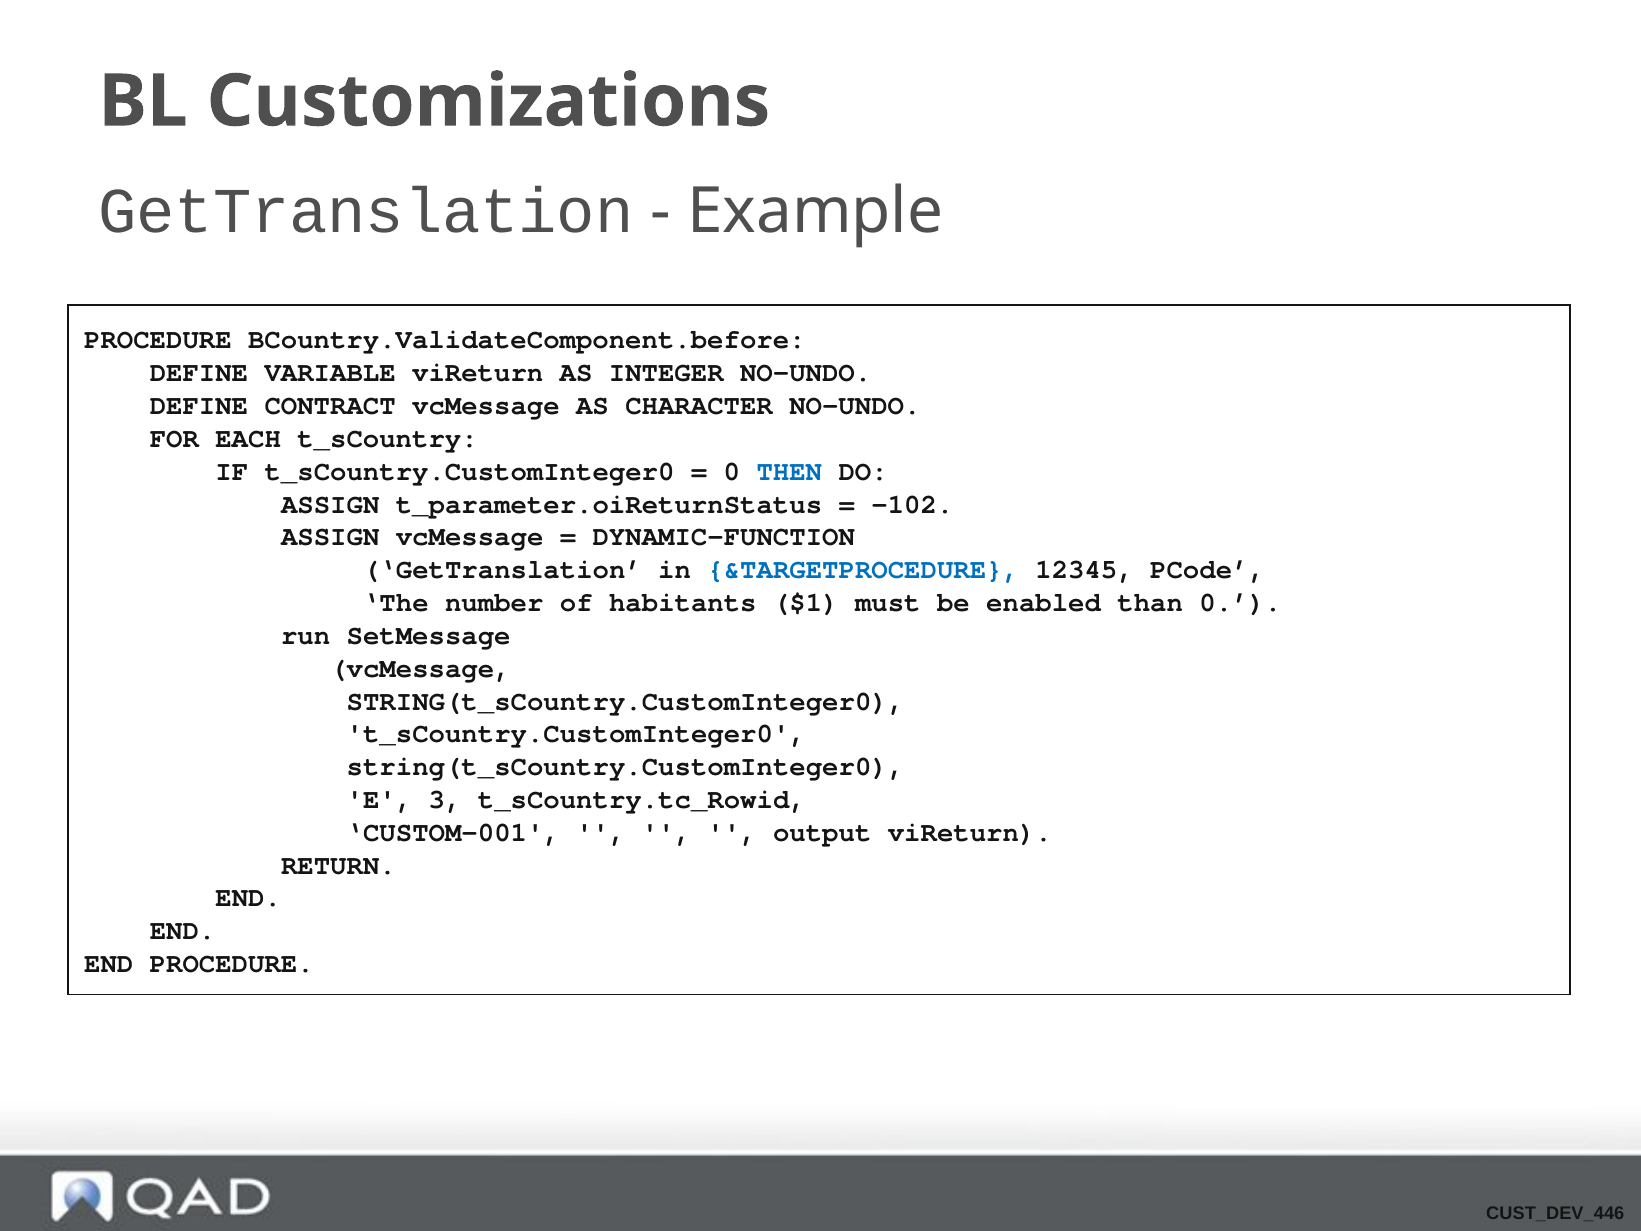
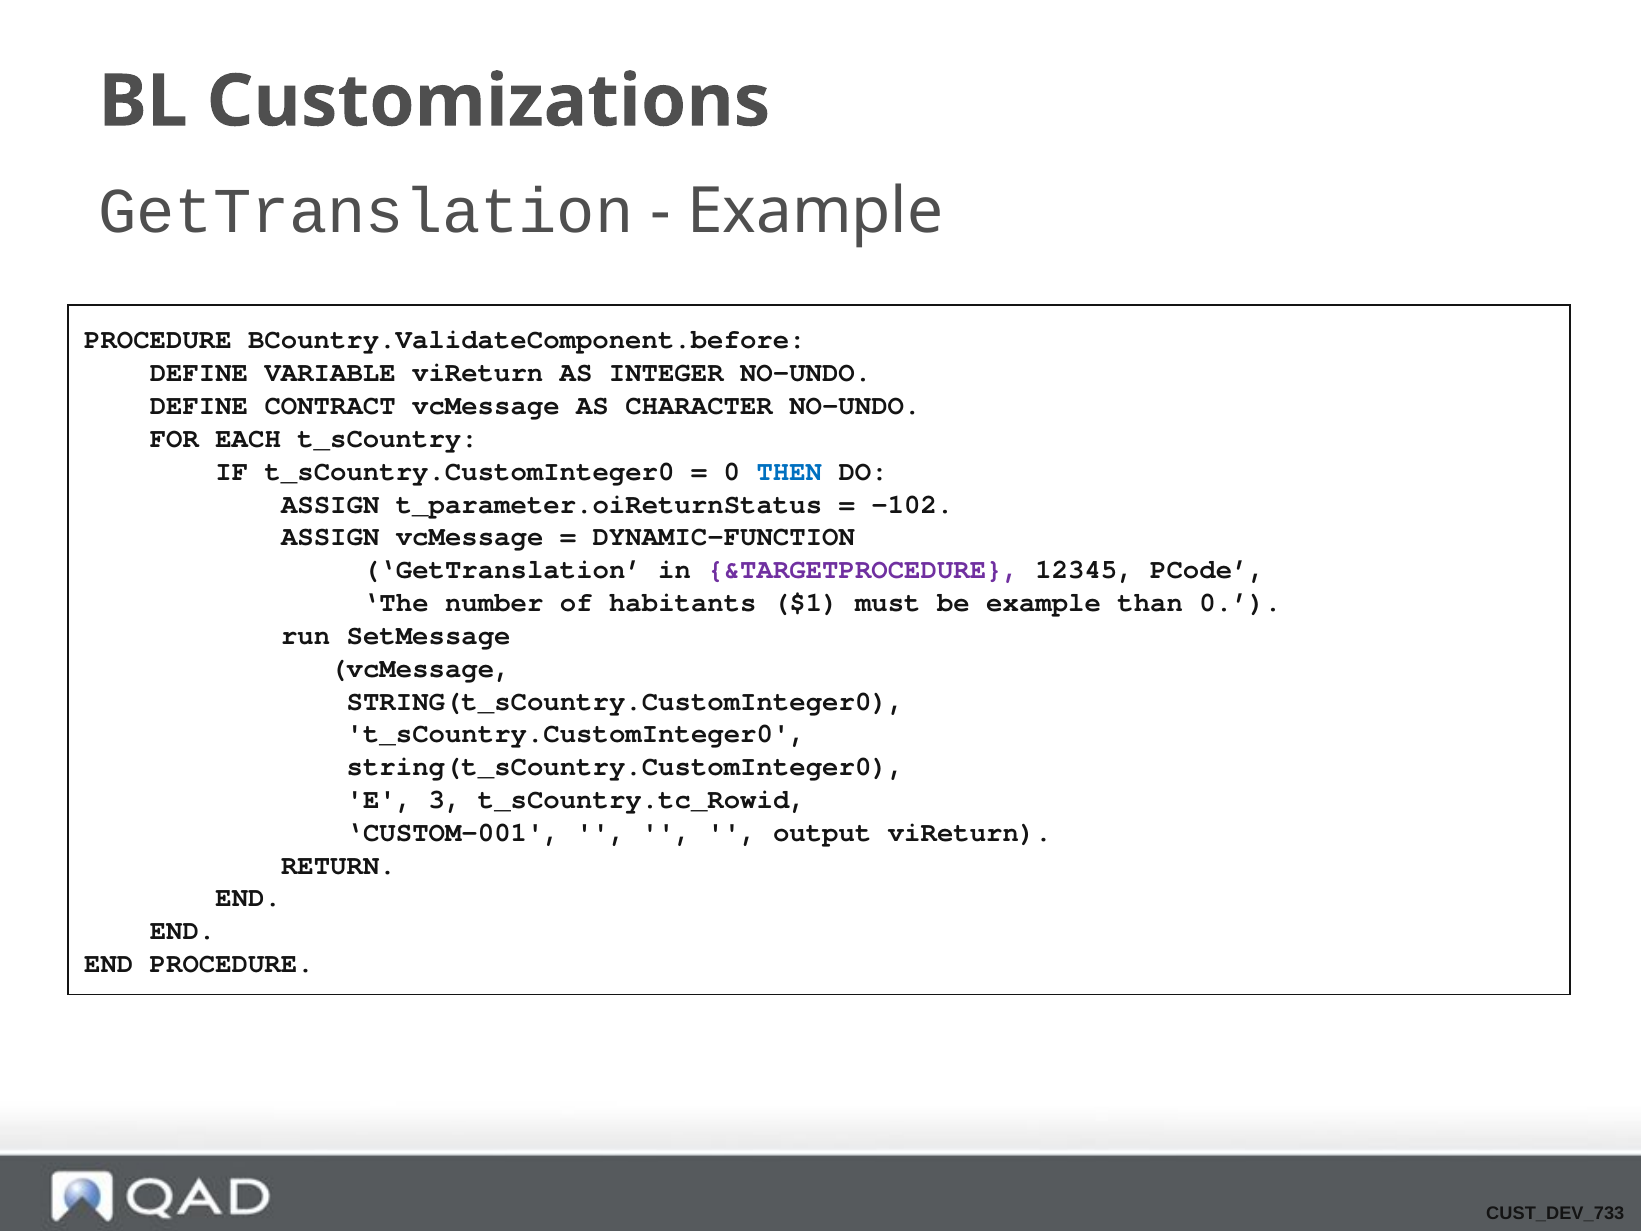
&TARGETPROCEDURE colour: blue -> purple (863, 570)
be enabled: enabled -> example (1044, 602)
CUST_DEV_446: CUST_DEV_446 -> CUST_DEV_733 (1555, 1213)
